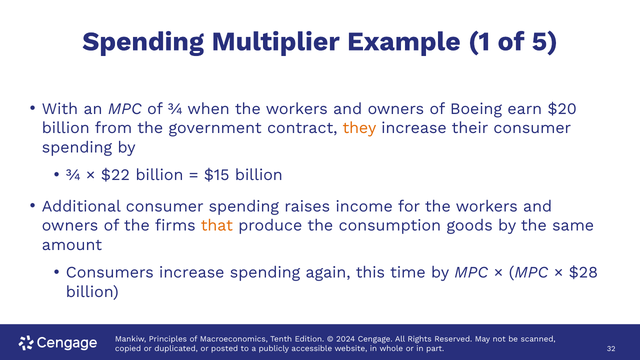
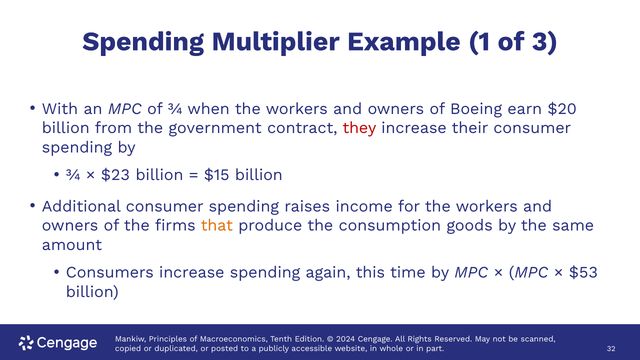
5: 5 -> 3 (545, 41)
they colour: orange -> red (359, 128)
$22: $22 -> $23 (115, 175)
$28: $28 -> $53 (583, 273)
